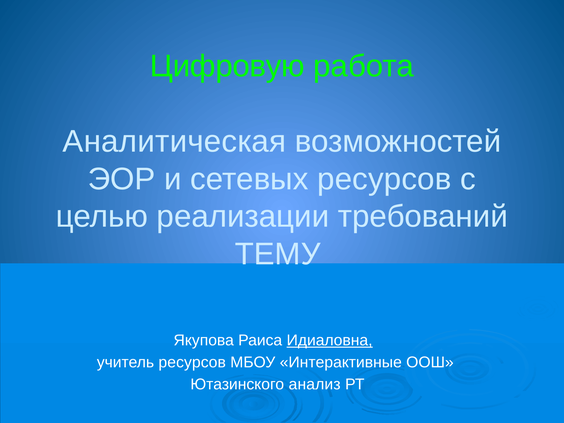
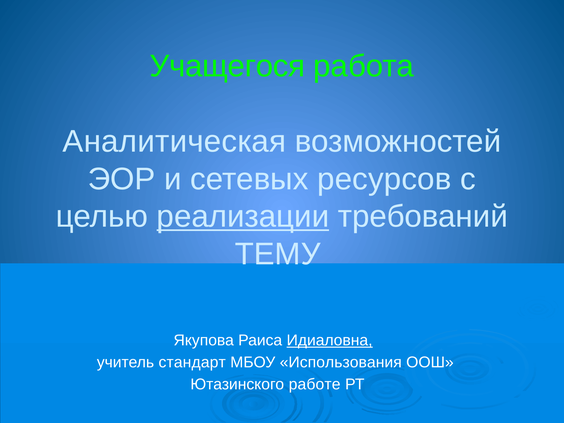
Цифровую: Цифровую -> Учащегося (227, 66)
реализации underline: none -> present (243, 217)
учитель ресурсов: ресурсов -> стандарт (192, 362)
Интерактивные: Интерактивные -> Использования (341, 362)
анализ: анализ -> работе (315, 384)
